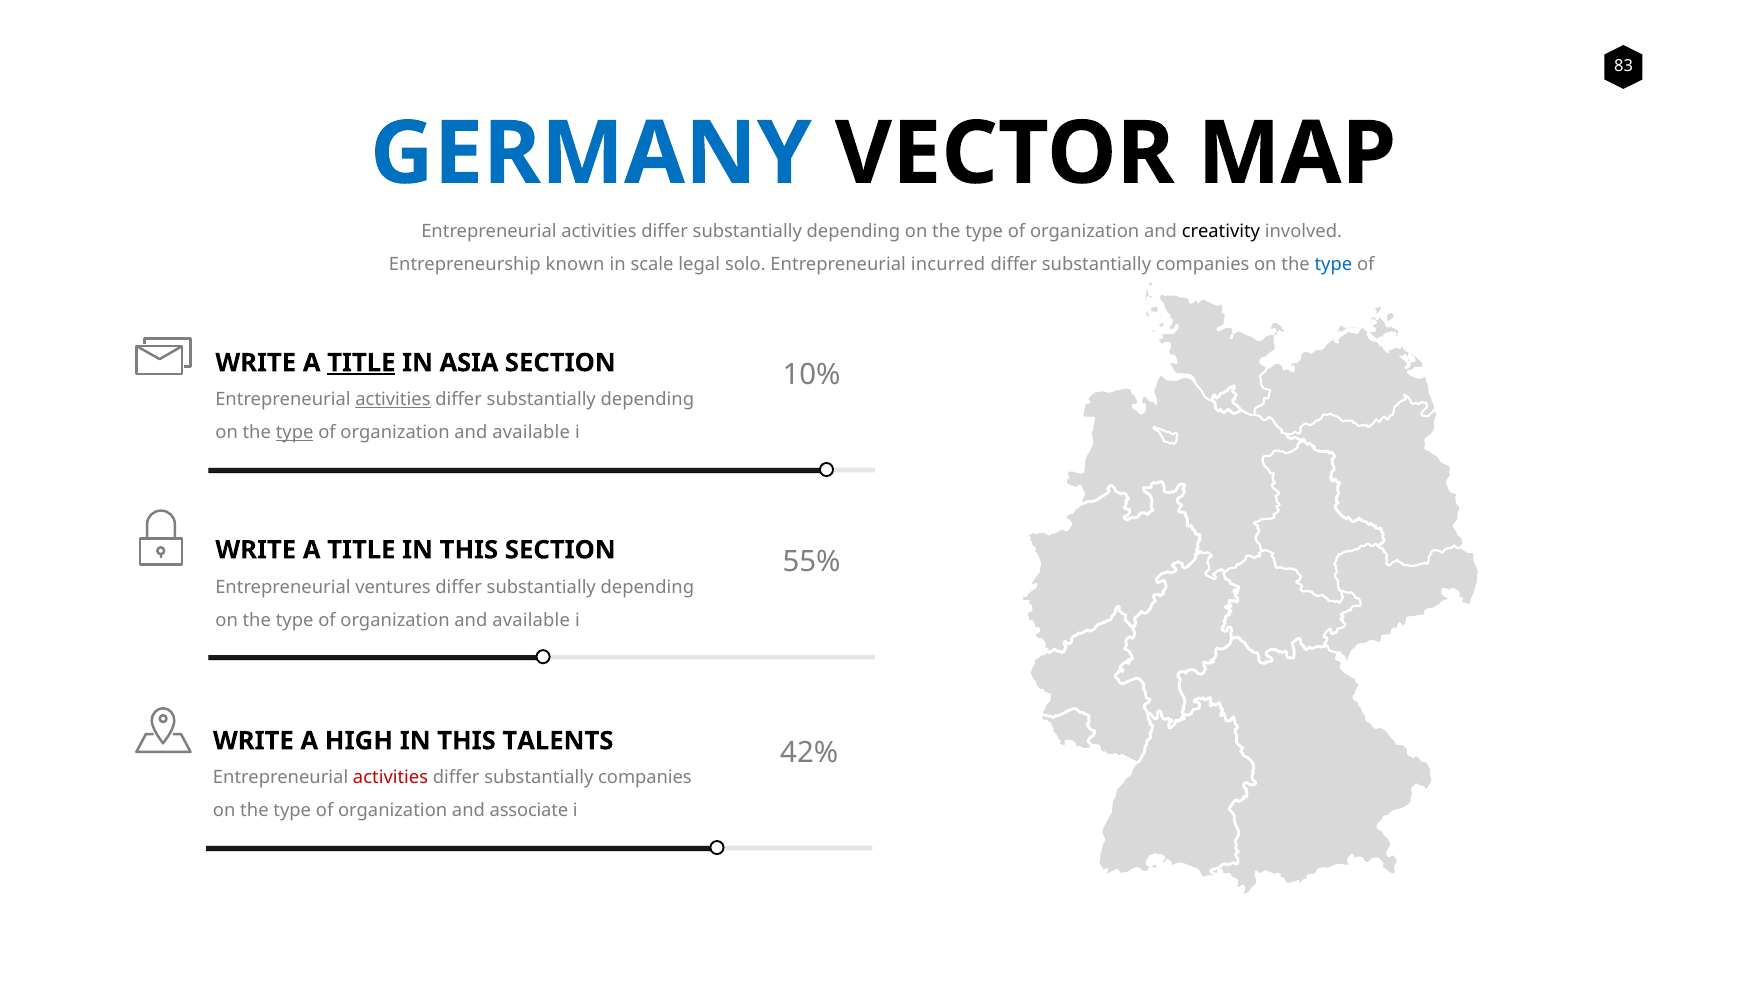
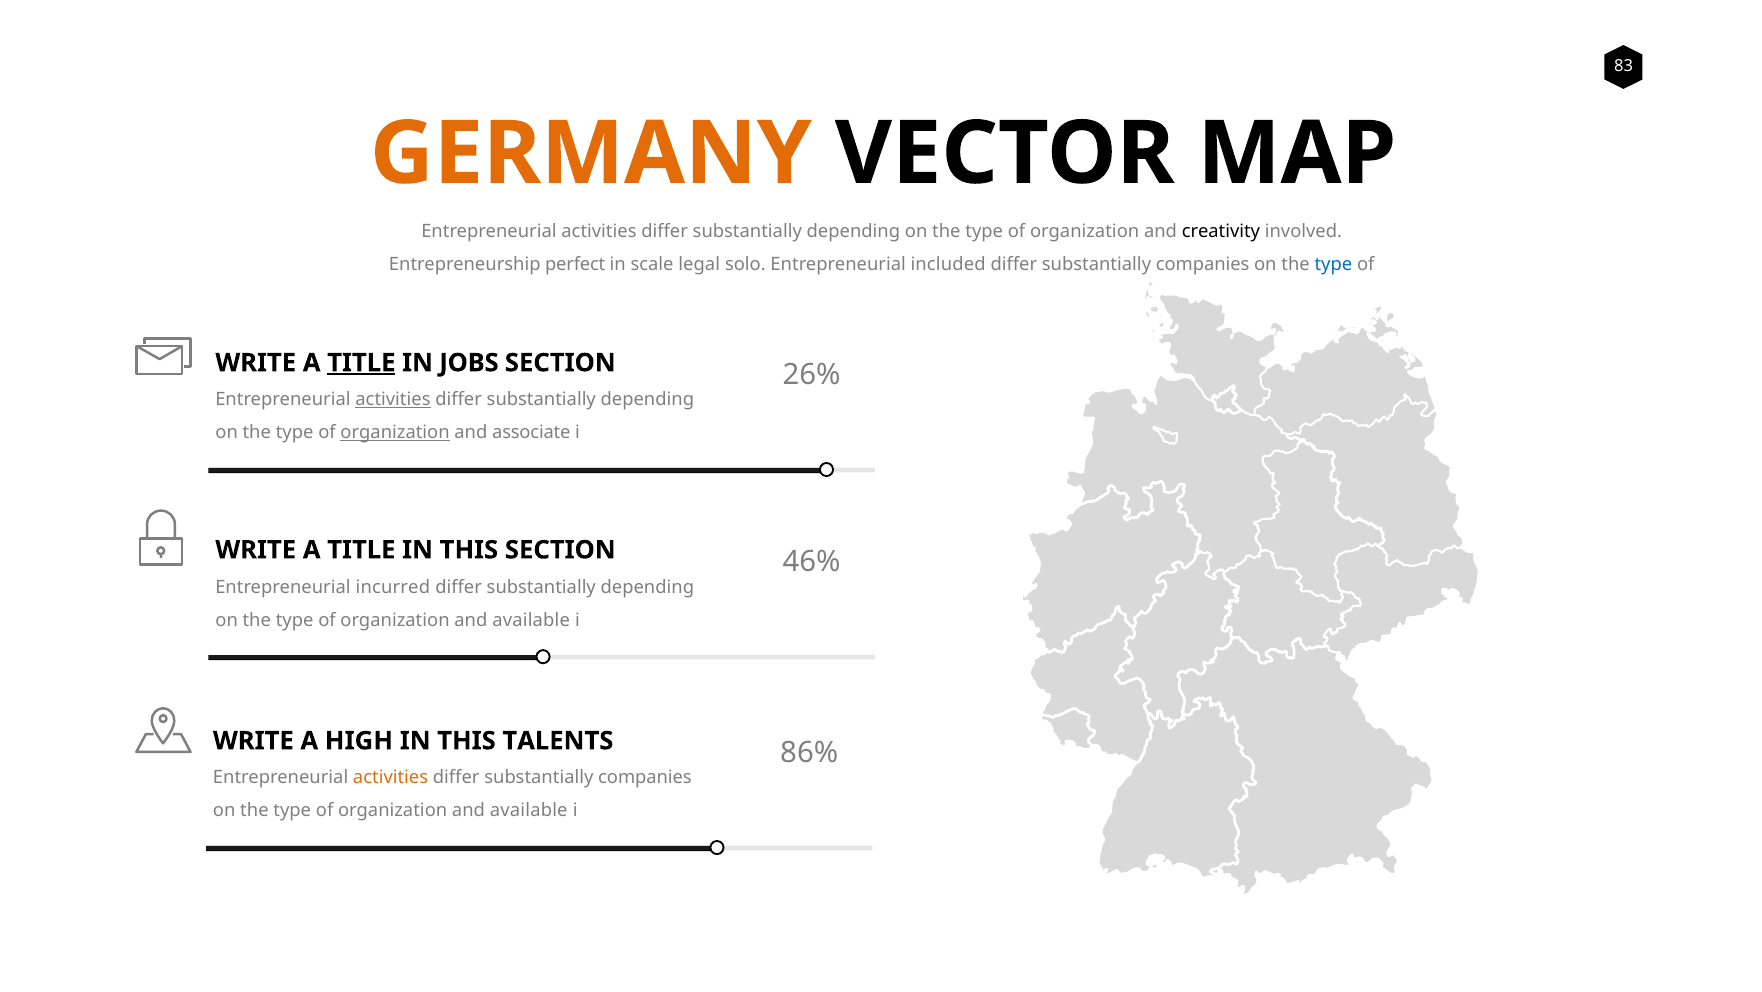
GERMANY colour: blue -> orange (591, 154)
known: known -> perfect (575, 264)
incurred: incurred -> included (948, 264)
ASIA: ASIA -> JOBS (469, 363)
10%: 10% -> 26% (812, 374)
type underline: present -> none (295, 433)
organization underline: none -> present (395, 433)
available: available -> associate (531, 433)
55%: 55% -> 46% (812, 561)
ventures: ventures -> incurred (393, 587)
42%: 42% -> 86% (809, 752)
activities colour: red -> orange (391, 777)
associate: associate -> available (529, 810)
